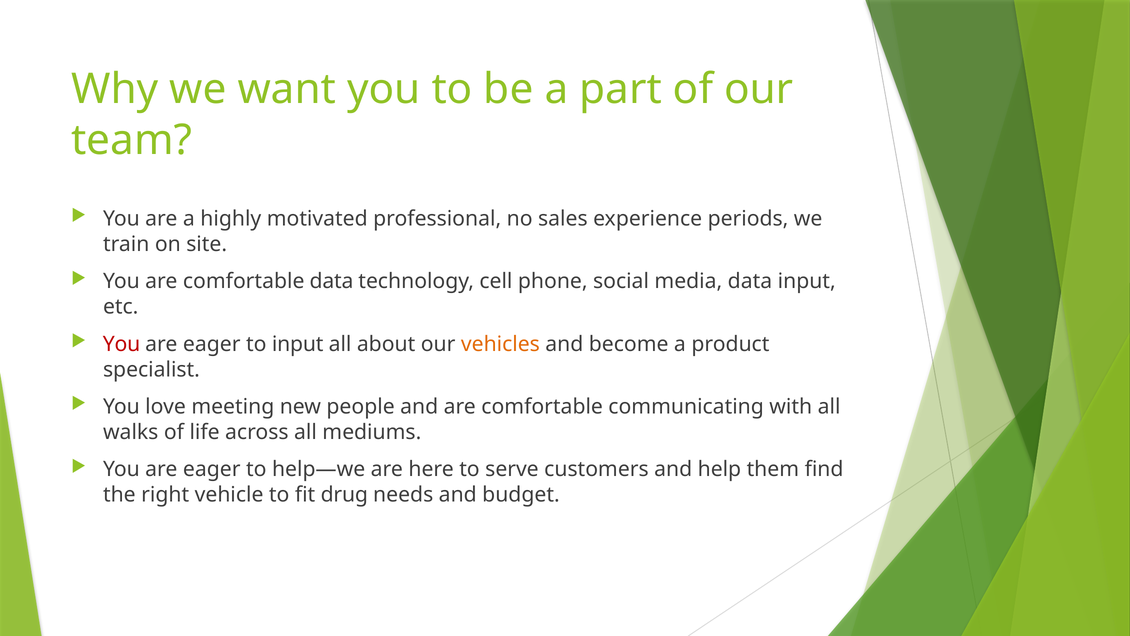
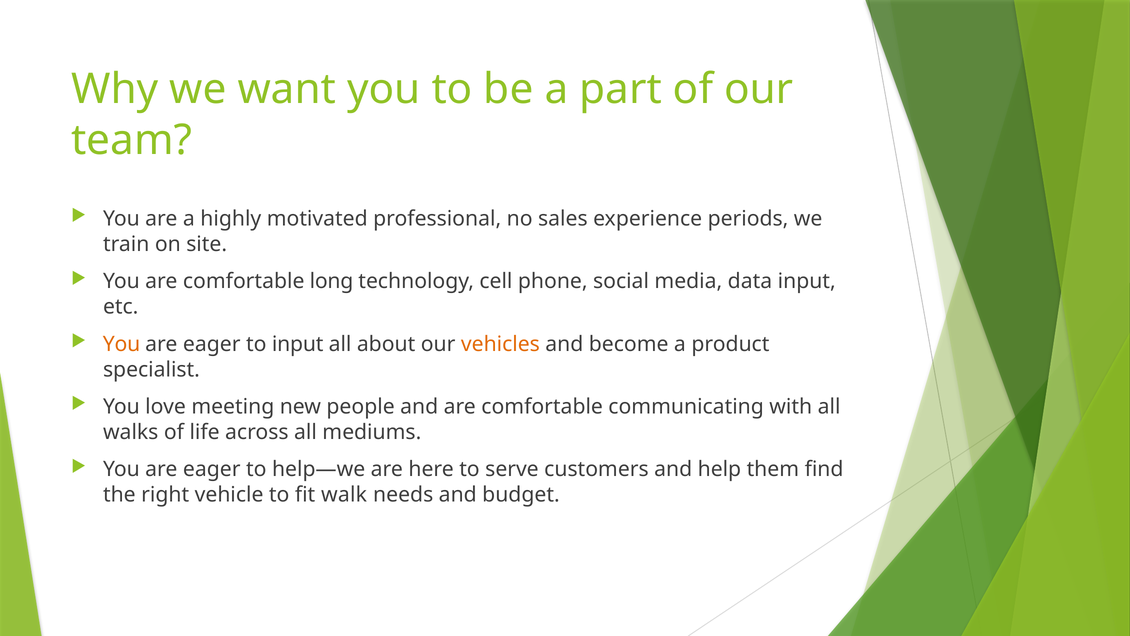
comfortable data: data -> long (332, 281)
You colour: red -> orange (122, 344)
drug: drug -> walk (344, 495)
